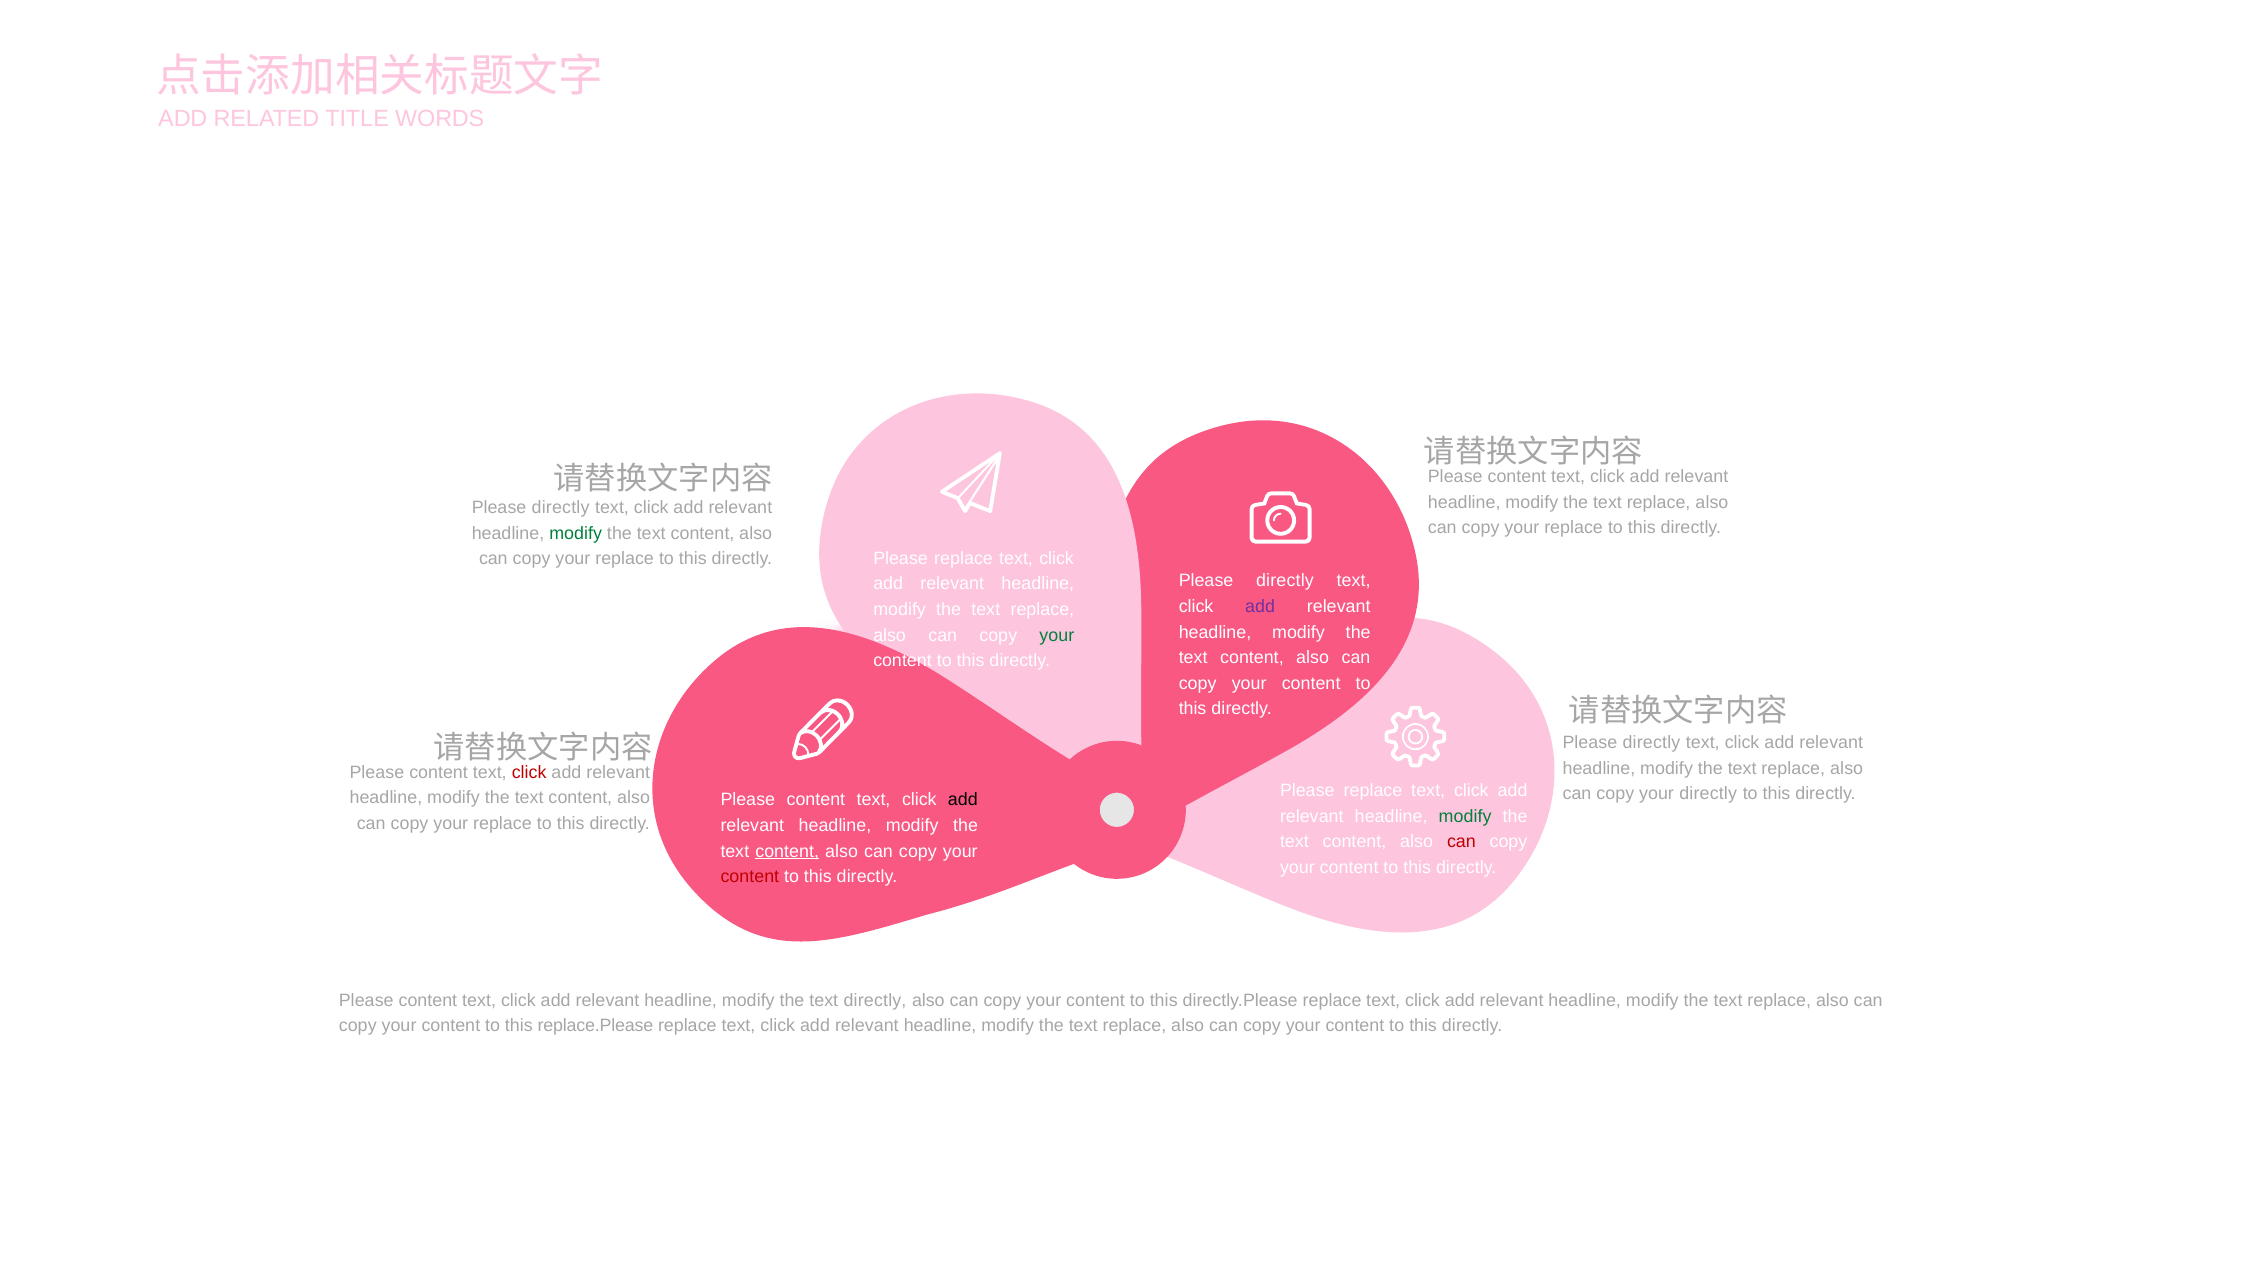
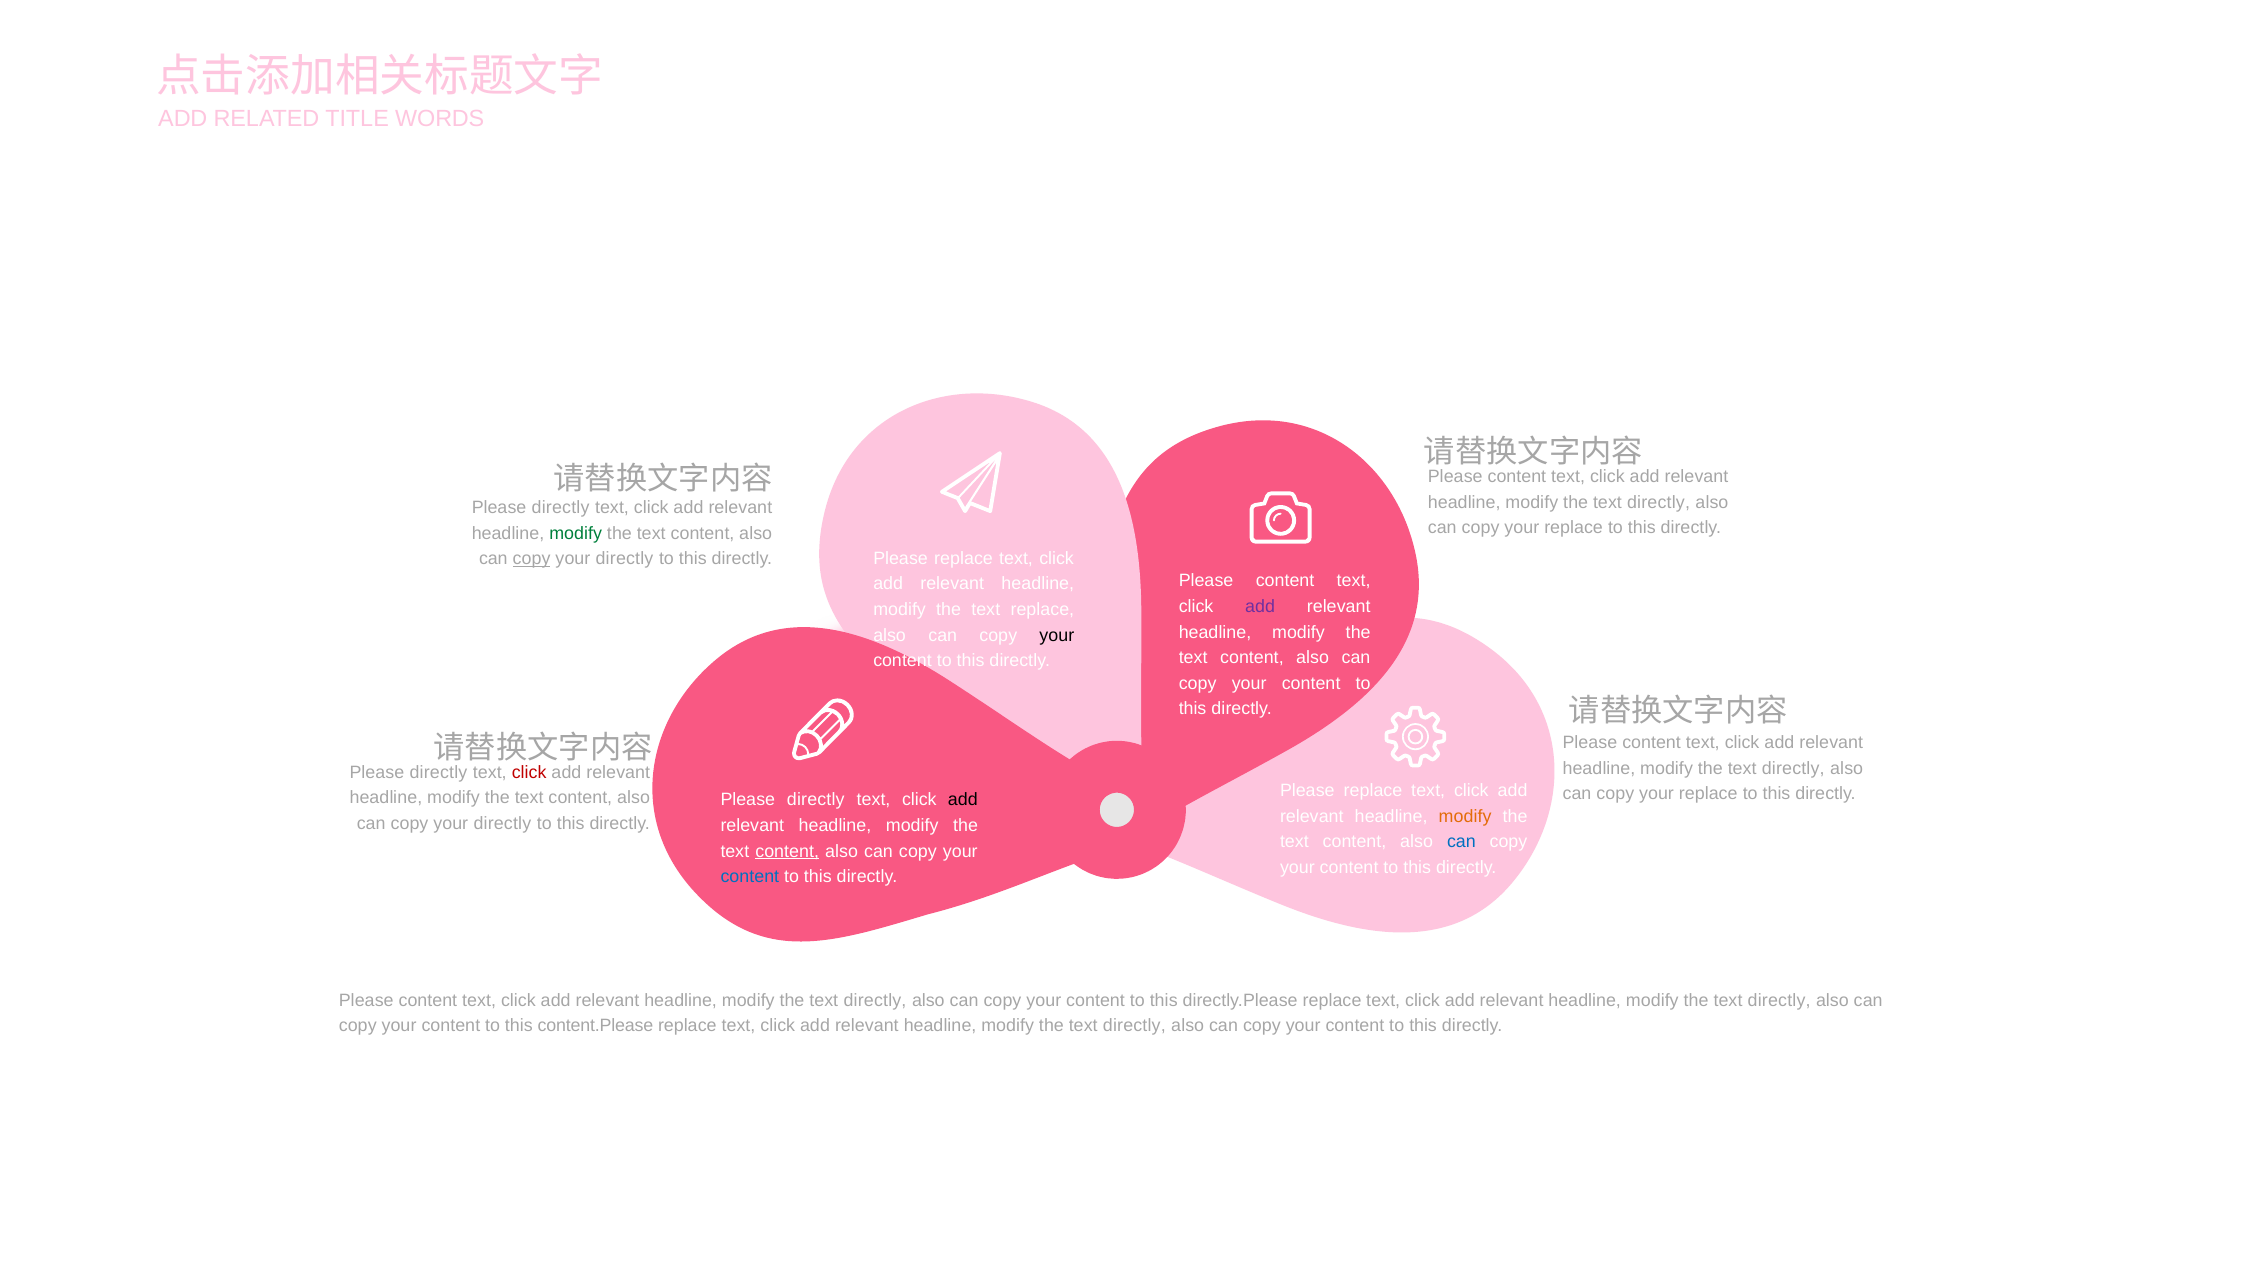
replace: replace -> directly (1659, 502)
copy underline: none -> present (532, 559)
replace: replace -> directly (625, 559)
directly: directly -> content (1285, 581)
your colour: green -> black (1057, 635)
directly: directly -> content (1652, 742)
replace: replace -> directly (1793, 768)
content: content -> directly (438, 772)
directly: directly -> replace (1708, 794)
content: content -> directly (816, 800)
modify colour: green -> orange (1465, 816)
replace: replace -> directly (502, 823)
can colour: red -> blue (1461, 842)
content colour: red -> blue (750, 877)
replace: replace -> directly (1779, 1000)
replace.Please: replace.Please -> content.Please (595, 1026)
replace: replace -> directly (1134, 1026)
